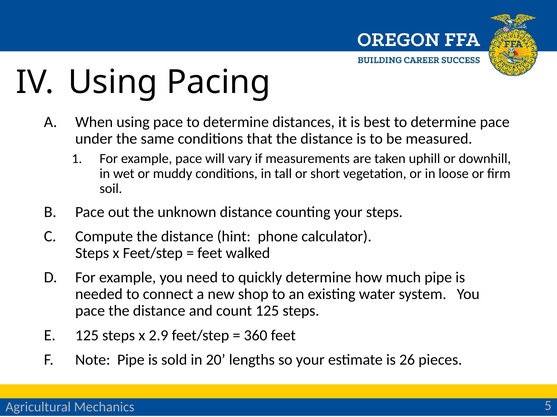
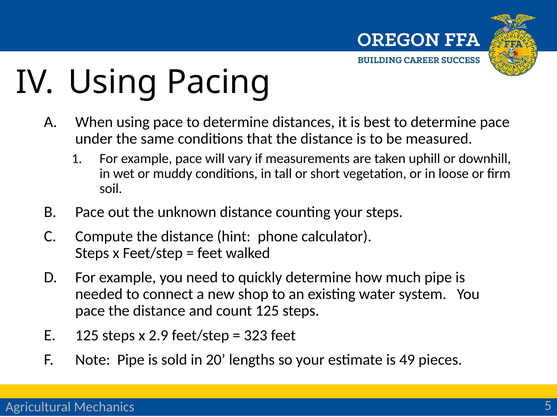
360: 360 -> 323 (256, 336)
26: 26 -> 49 (407, 360)
